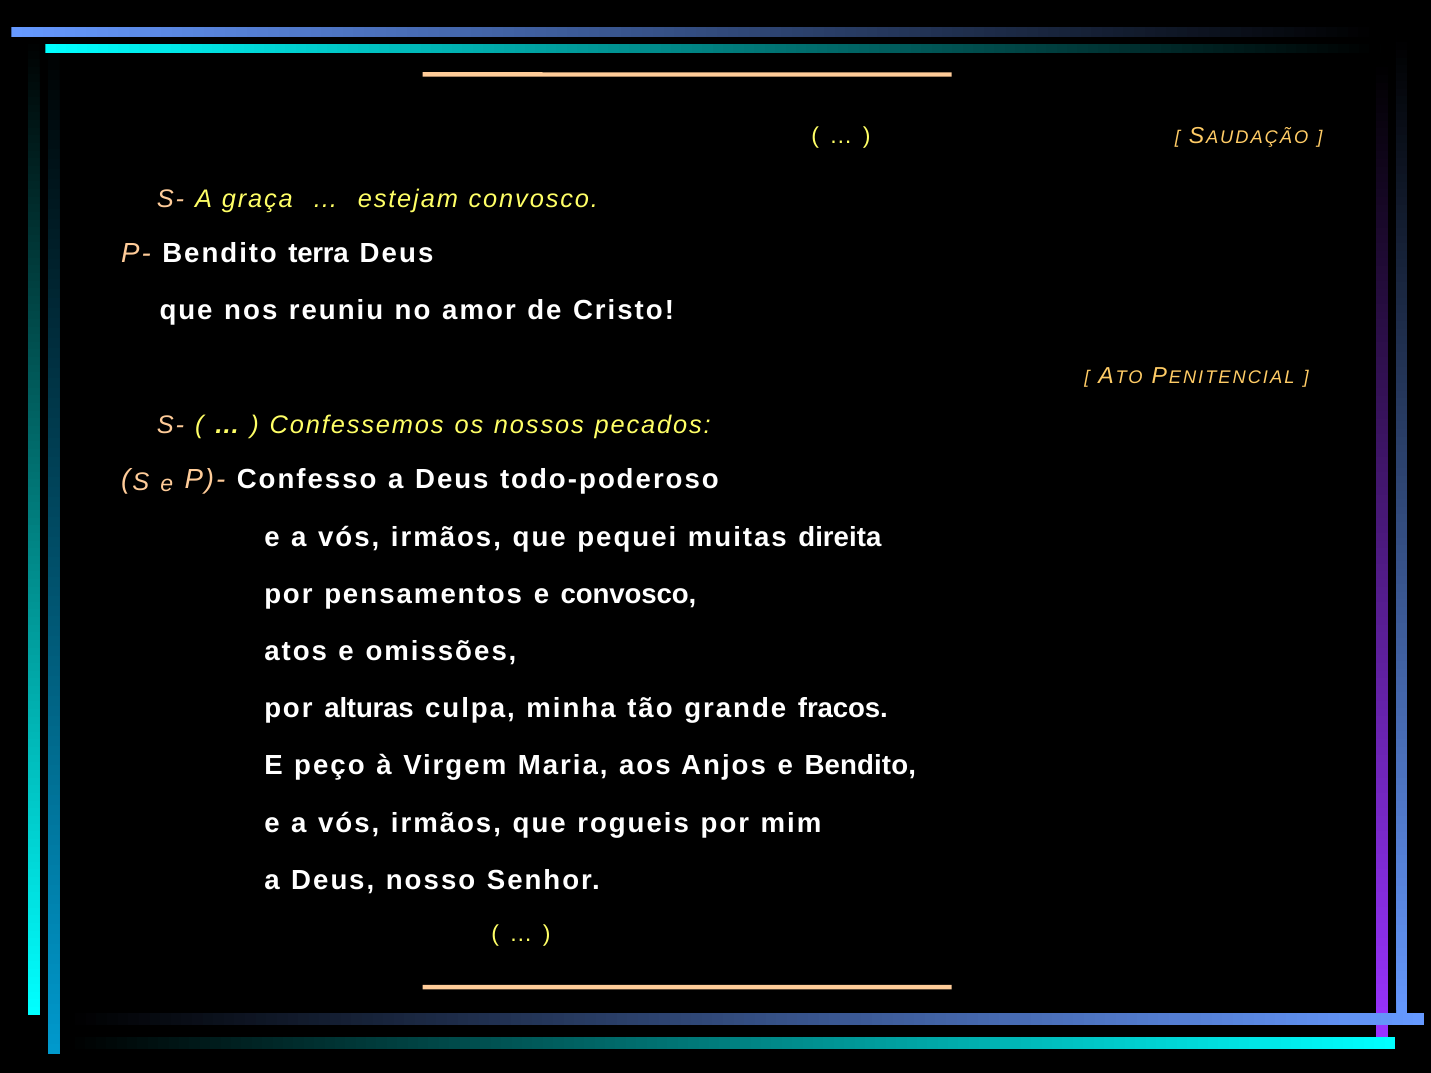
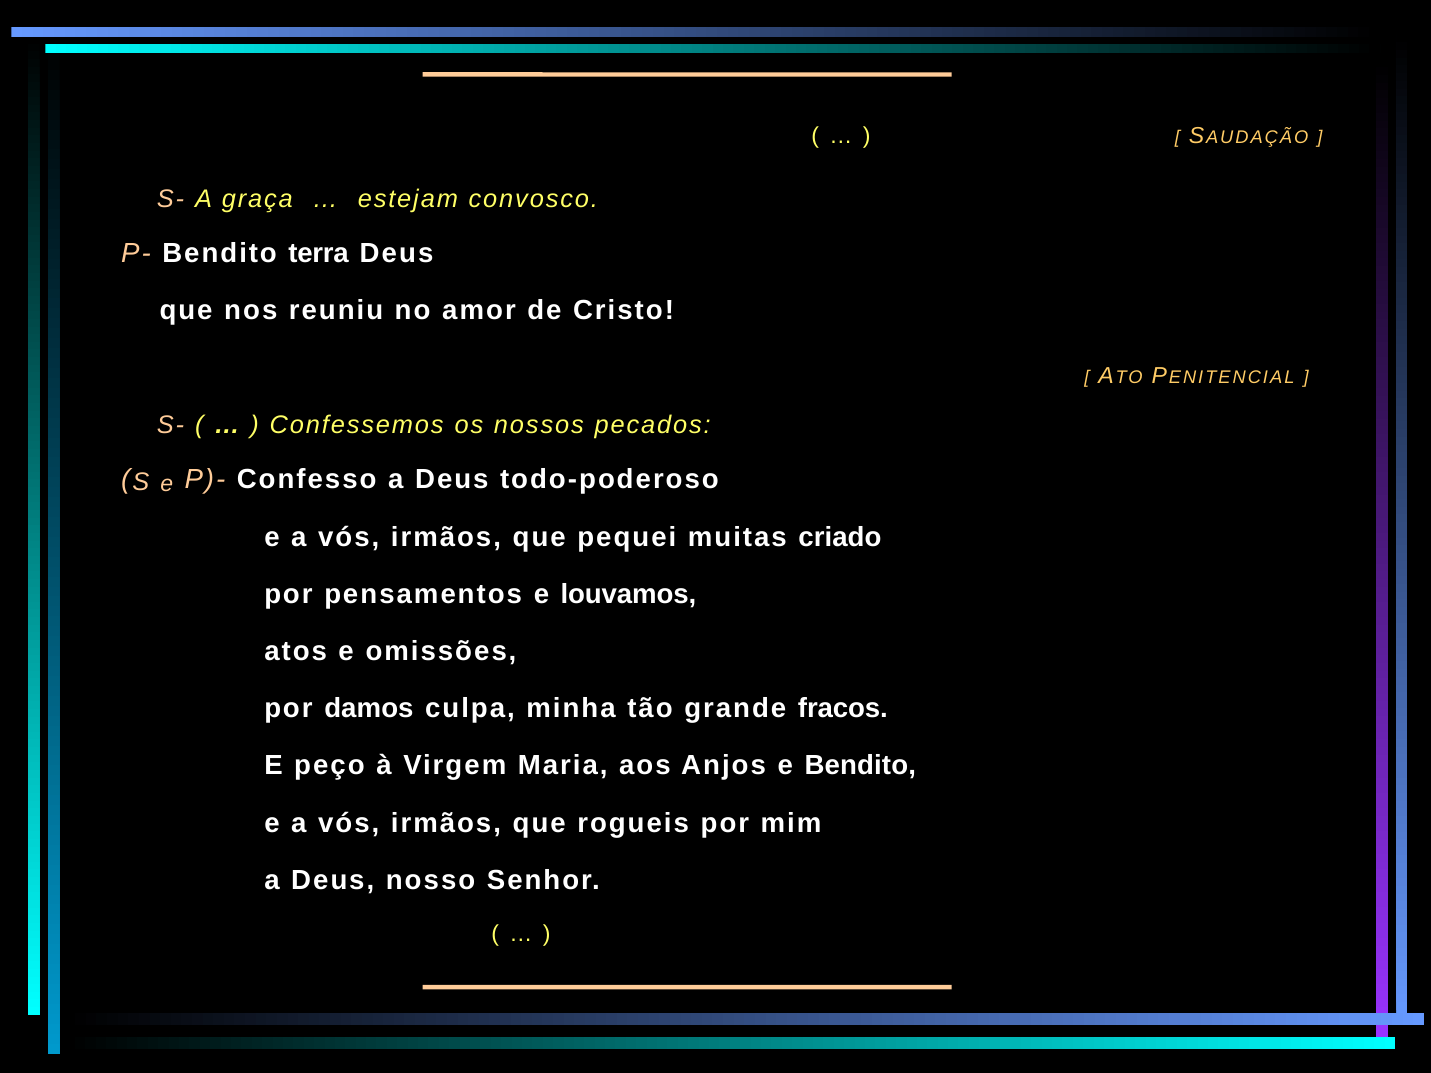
direita: direita -> criado (840, 537)
e convosco: convosco -> louvamos (628, 594)
alturas: alturas -> damos (369, 709)
